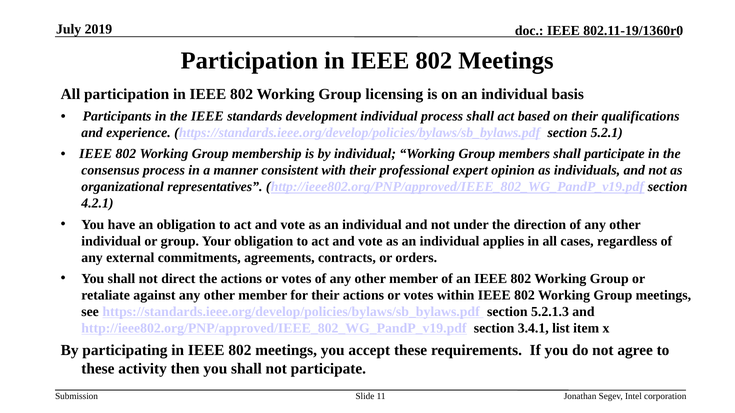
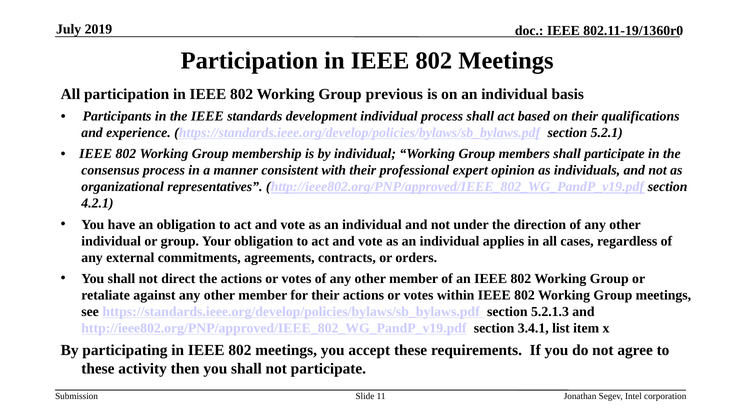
licensing: licensing -> previous (394, 94)
